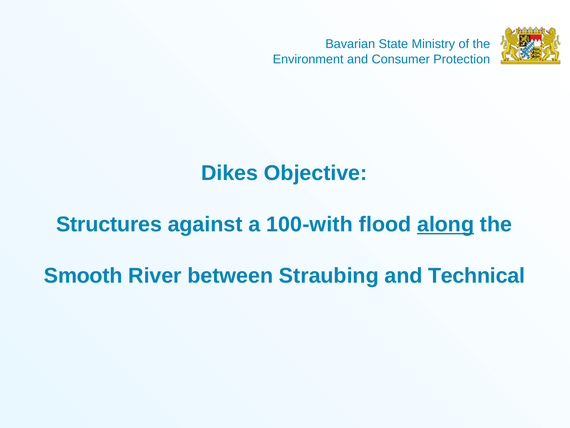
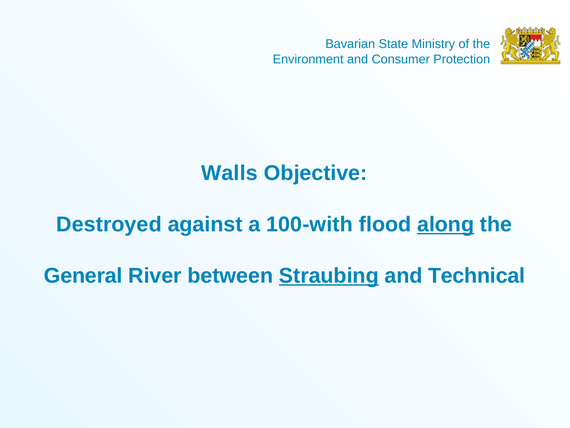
Dikes: Dikes -> Walls (229, 173)
Structures: Structures -> Destroyed (109, 224)
Smooth: Smooth -> General (83, 275)
Straubing underline: none -> present (329, 275)
